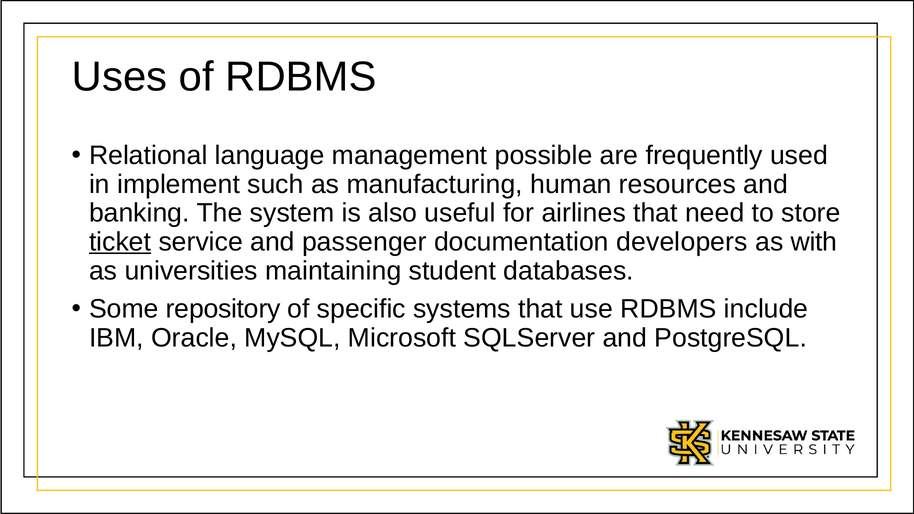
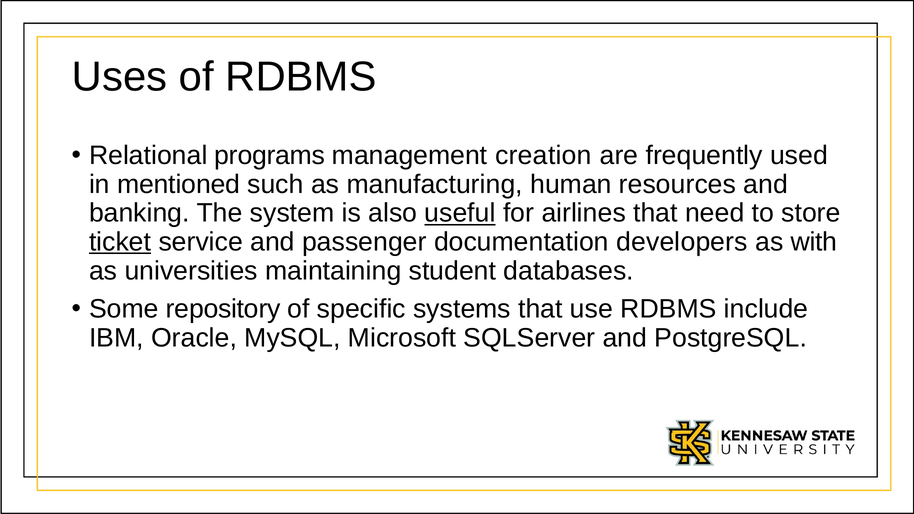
language: language -> programs (270, 156)
possible: possible -> creation (543, 156)
implement: implement -> mentioned (179, 184)
useful underline: none -> present (460, 213)
